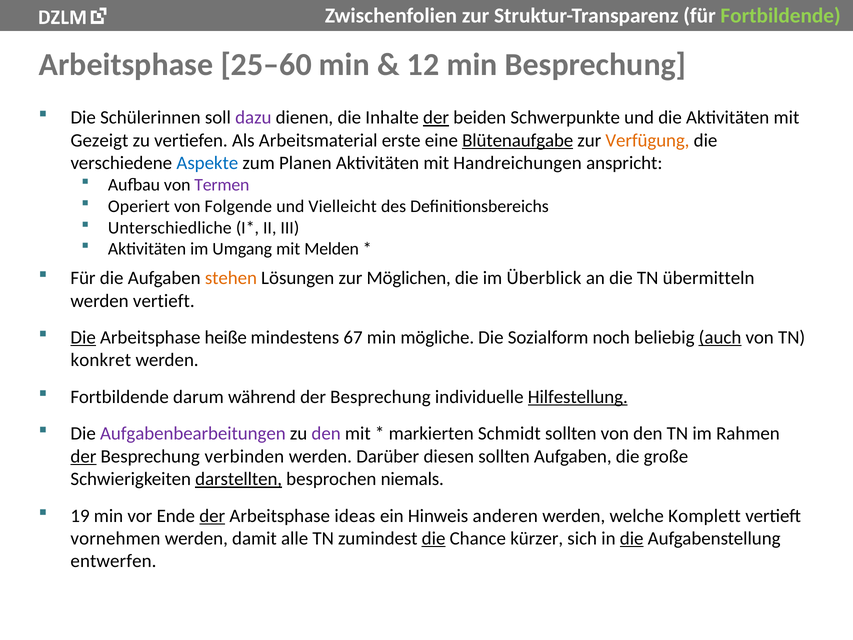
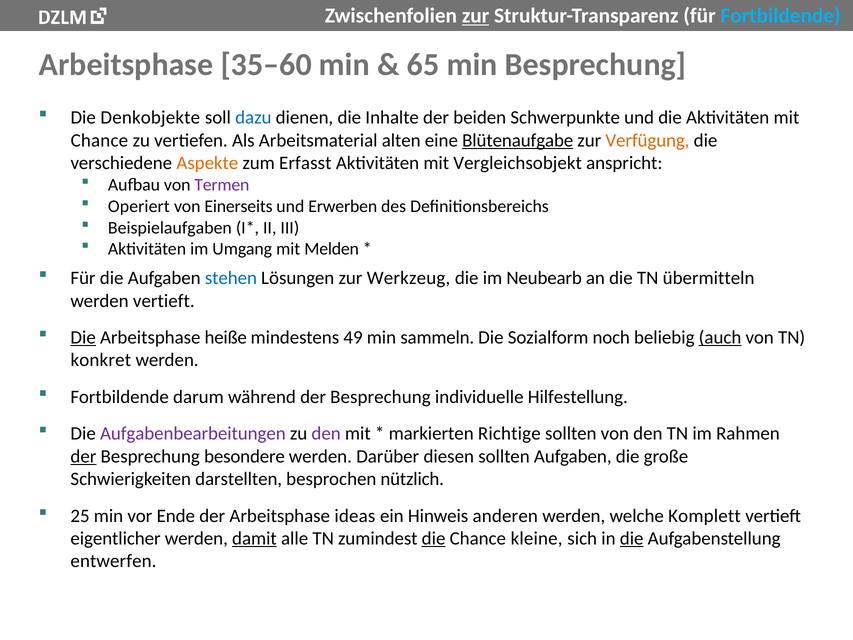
zur underline: none -> present (476, 16)
Fortbildende colour: light green -> light blue (781, 16)
25–60: 25–60 -> 35–60 (266, 65)
12: 12 -> 65 (423, 65)
Schülerinnen: Schülerinnen -> Denkobjekte (150, 118)
dazu colour: purple -> blue (253, 118)
der underline: present -> none (436, 118)
Gezeigt: Gezeigt -> Chance (99, 140)
erste: erste -> alten (401, 140)
Aspekte colour: blue -> orange (207, 163)
Planen: Planen -> Erfasst (305, 163)
Handreichungen: Handreichungen -> Vergleichsobjekt (518, 163)
Folgende: Folgende -> Einerseits (239, 206)
Vielleicht: Vielleicht -> Erwerben (343, 206)
Unterschiedliche: Unterschiedliche -> Beispielaufgaben (170, 228)
stehen colour: orange -> blue (231, 278)
Möglichen: Möglichen -> Werkzeug (409, 278)
Überblick: Überblick -> Neubearb (544, 278)
67: 67 -> 49 (353, 337)
mögliche: mögliche -> sammeln (437, 337)
Hilfestellung underline: present -> none (578, 397)
Schmidt: Schmidt -> Richtige (509, 433)
verbinden: verbinden -> besondere (245, 456)
darstellten underline: present -> none (239, 479)
niemals: niemals -> nützlich (412, 479)
19: 19 -> 25 (80, 516)
der underline: present -> none (212, 516)
vornehmen: vornehmen -> eigentlicher (116, 538)
damit underline: none -> present (254, 538)
kürzer: kürzer -> kleine (537, 538)
